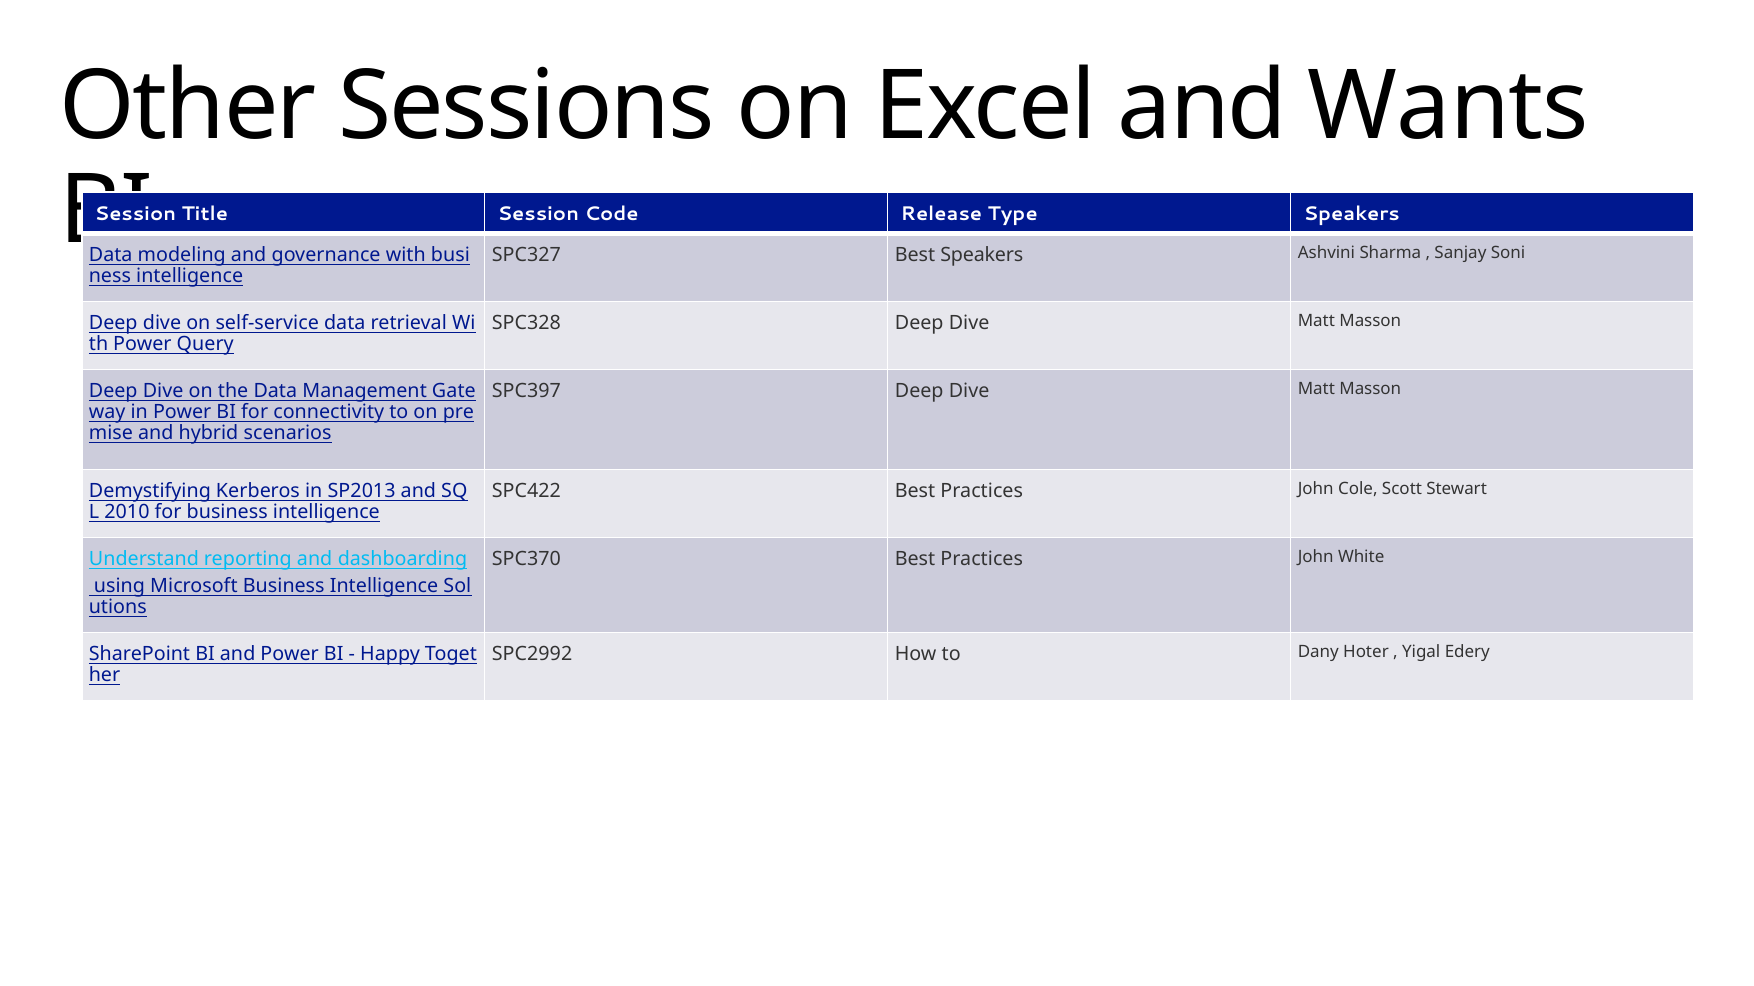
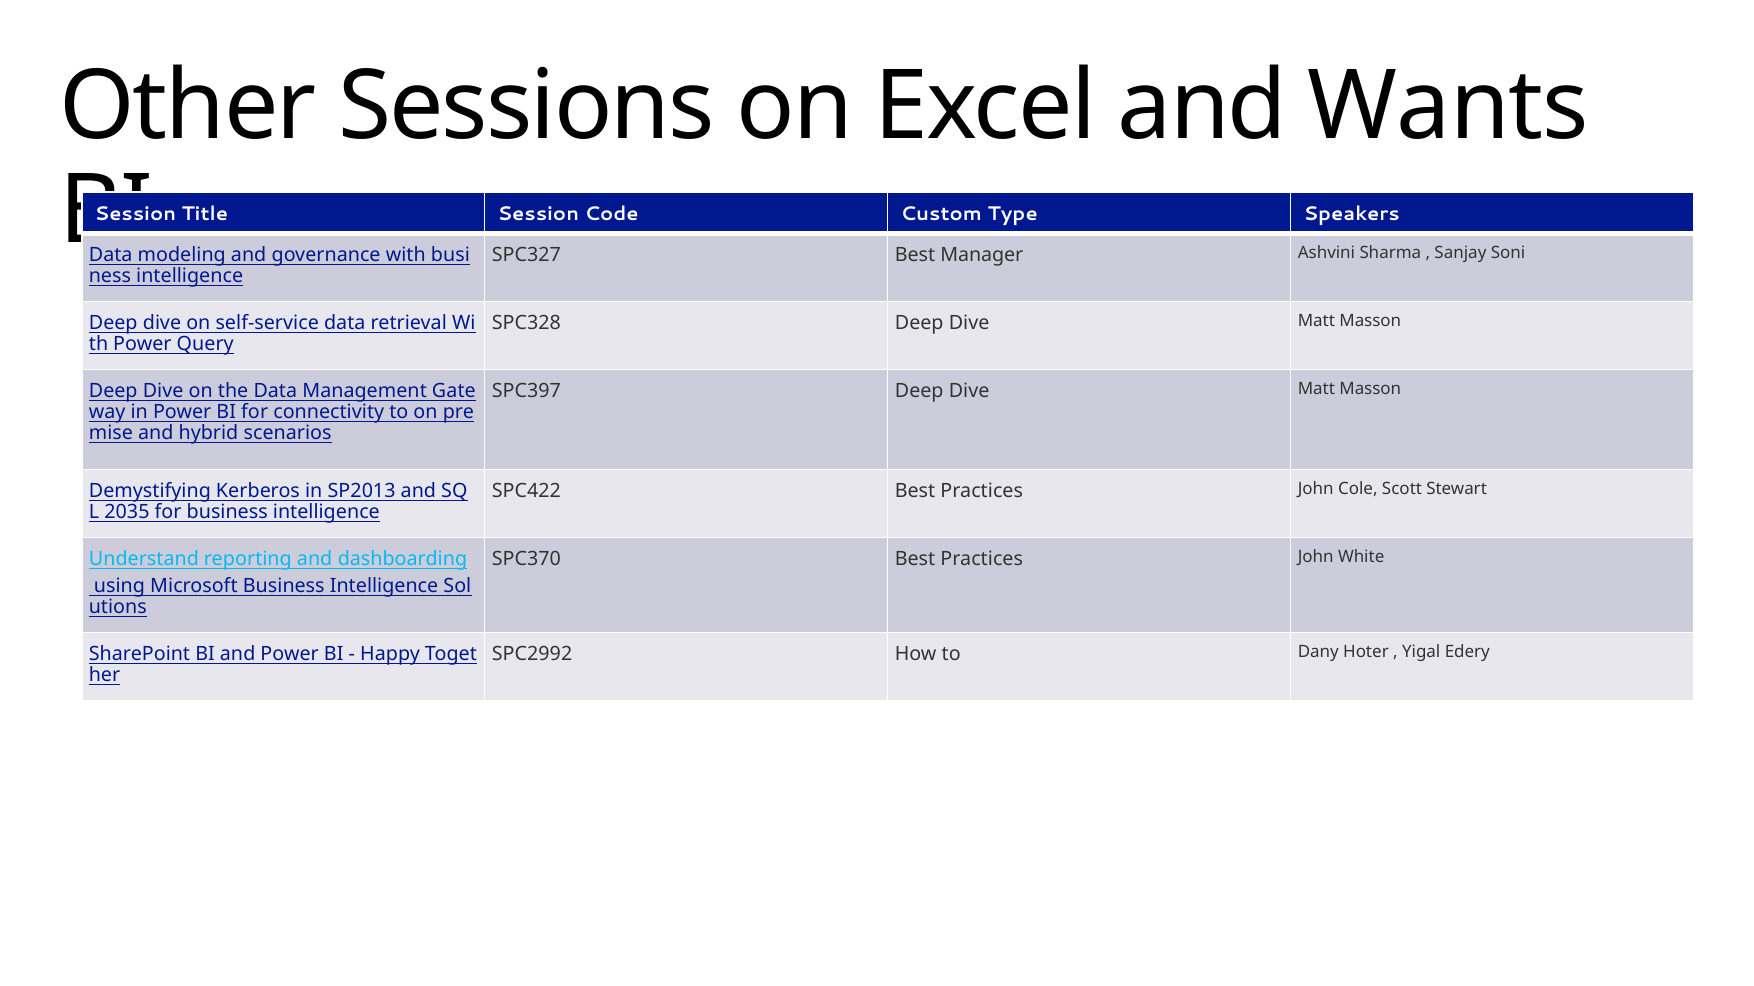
Release: Release -> Custom (941, 214)
Best Speakers: Speakers -> Manager (982, 255)
2010: 2010 -> 2035 (127, 513)
